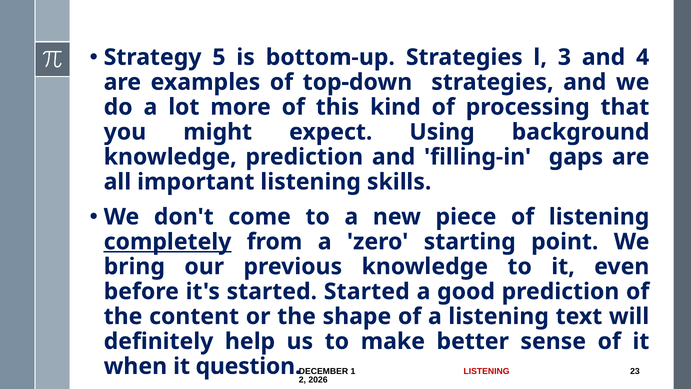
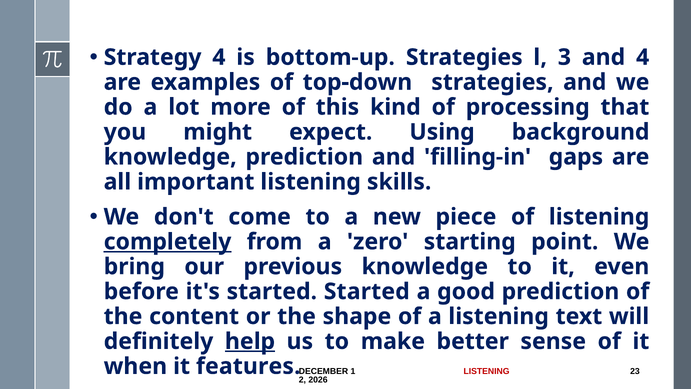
Strategy 5: 5 -> 4 (219, 57)
help underline: none -> present (250, 341)
question: question -> features (248, 366)
